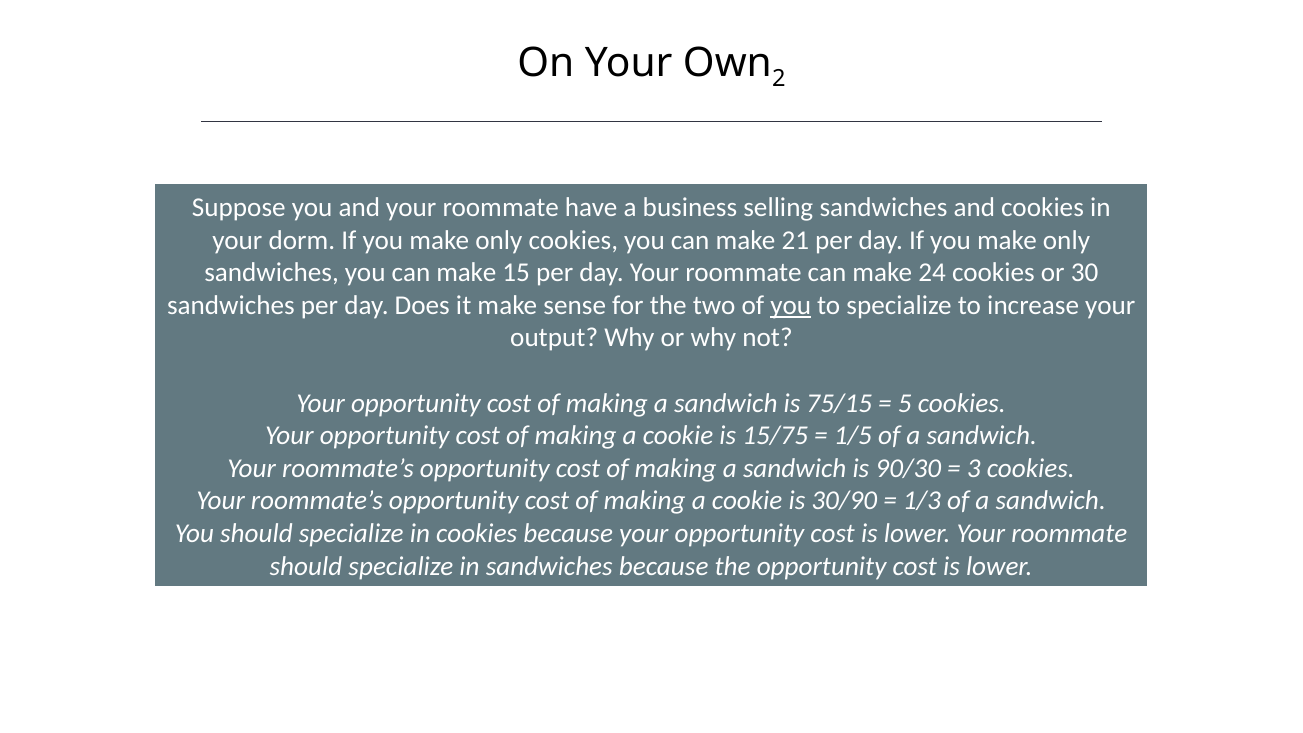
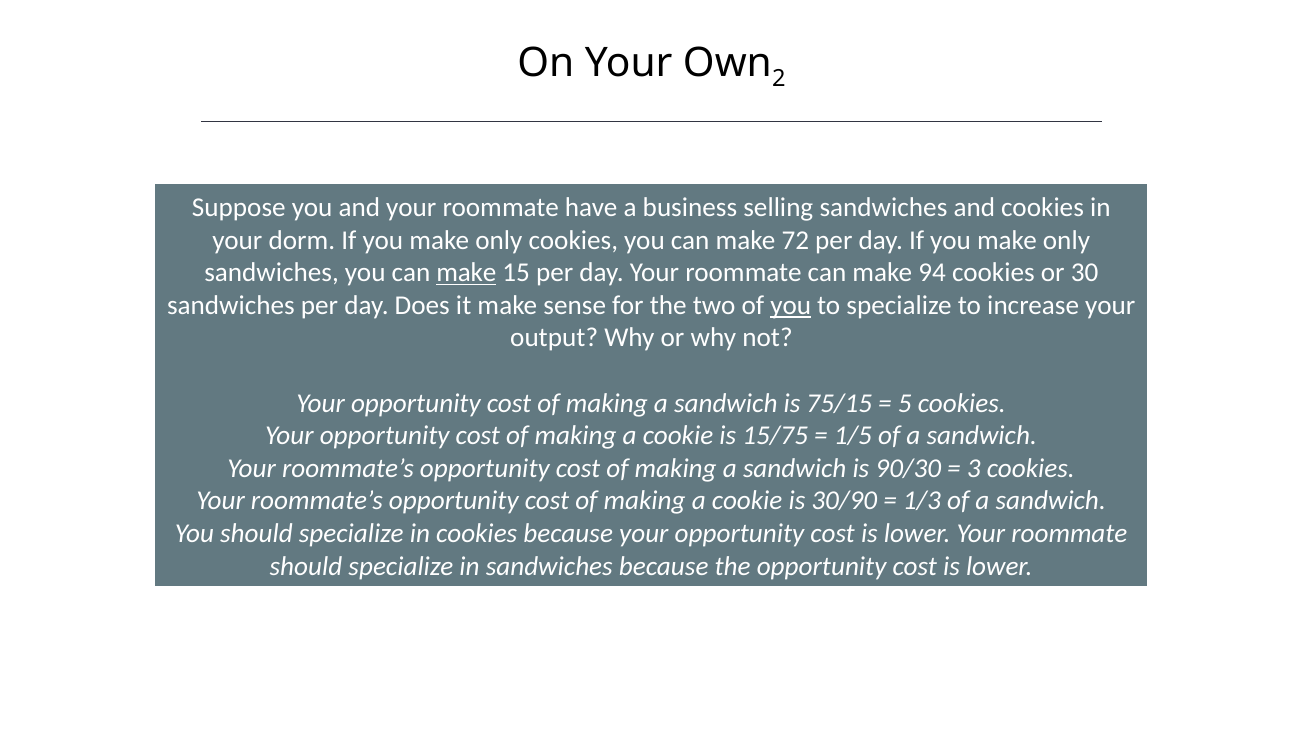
21: 21 -> 72 (795, 240)
make underline: none -> present (466, 273)
24: 24 -> 94 (932, 273)
